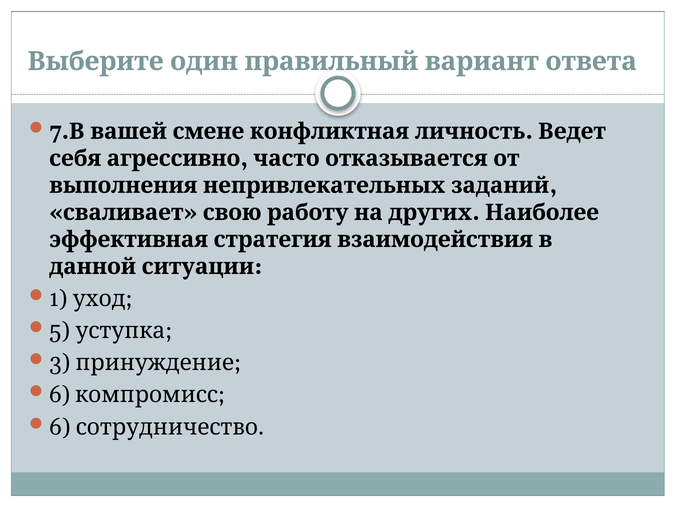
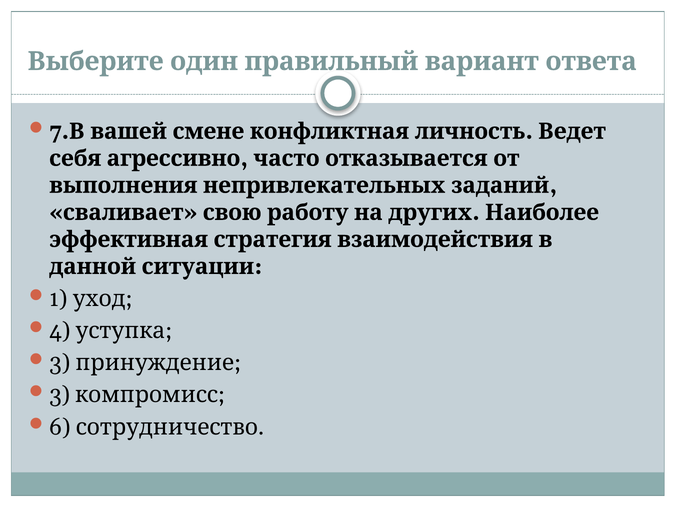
5: 5 -> 4 (60, 331)
6: 6 -> 3 (60, 395)
